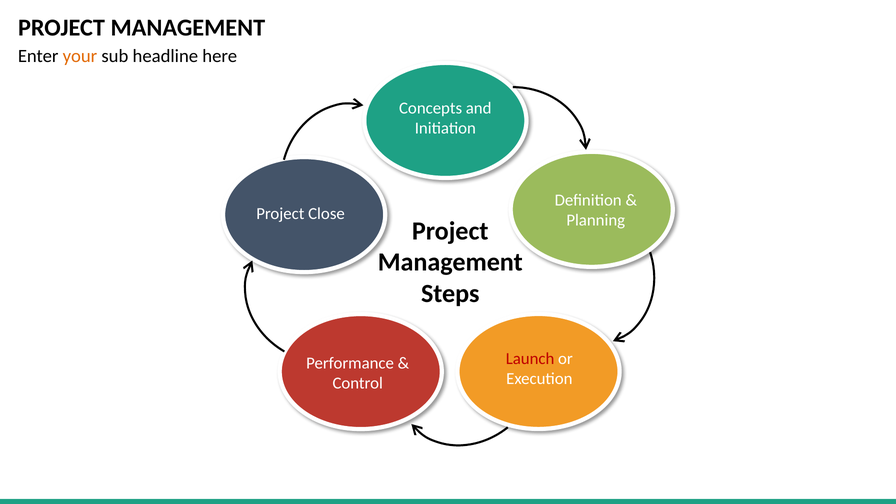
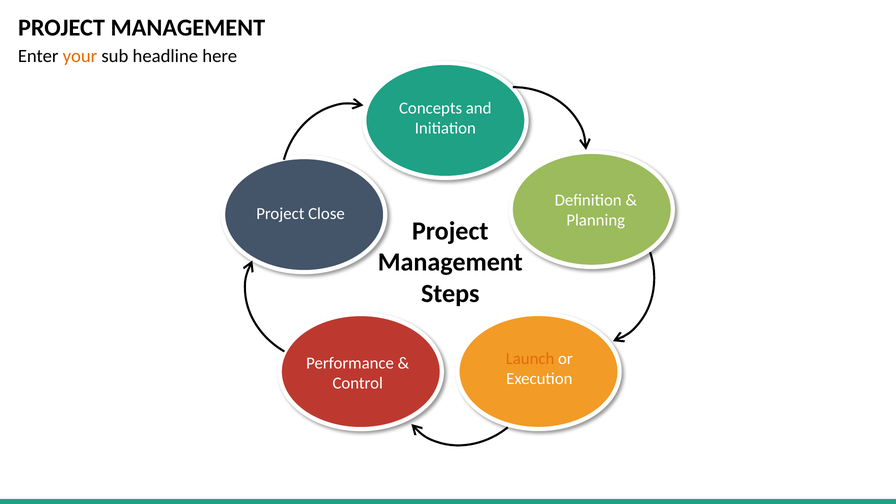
Launch colour: red -> orange (530, 358)
